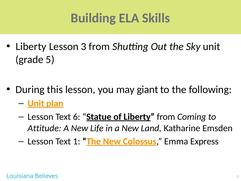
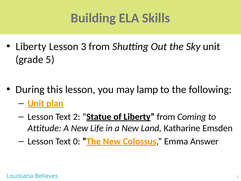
giant: giant -> lamp (147, 89)
6: 6 -> 2 (77, 117)
1: 1 -> 0 (77, 141)
Express: Express -> Answer (204, 141)
